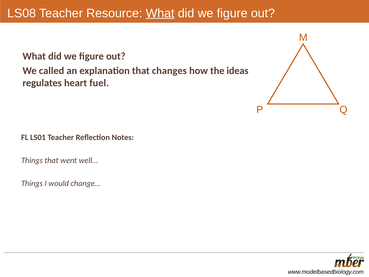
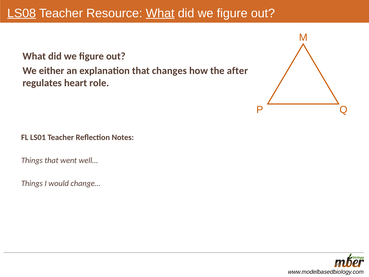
LS08 underline: none -> present (22, 13)
called: called -> either (52, 71)
ideas: ideas -> after (237, 71)
fuel: fuel -> role (99, 83)
